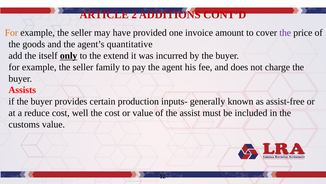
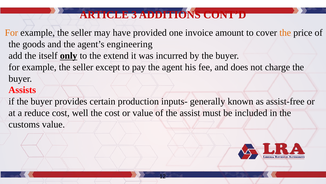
2: 2 -> 3 (134, 15)
the colour: purple -> orange (285, 33)
quantitative: quantitative -> engineering (130, 44)
family: family -> except (108, 67)
